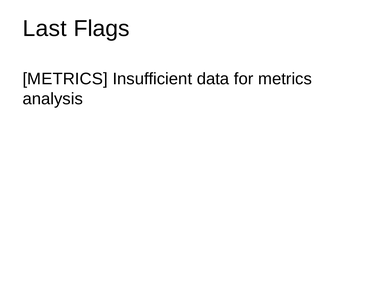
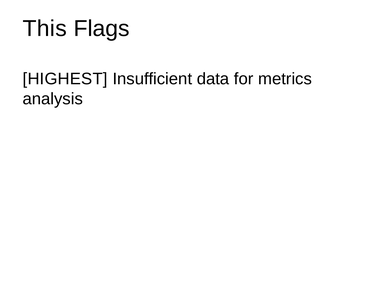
Last: Last -> This (45, 29)
METRICS: METRICS -> HIGHEST (65, 79)
